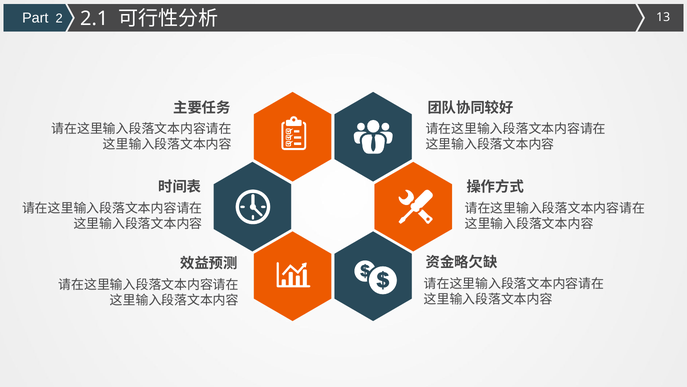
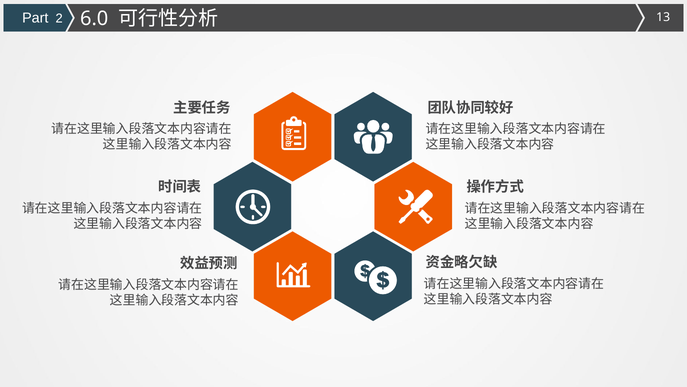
2.1: 2.1 -> 6.0 (94, 18)
